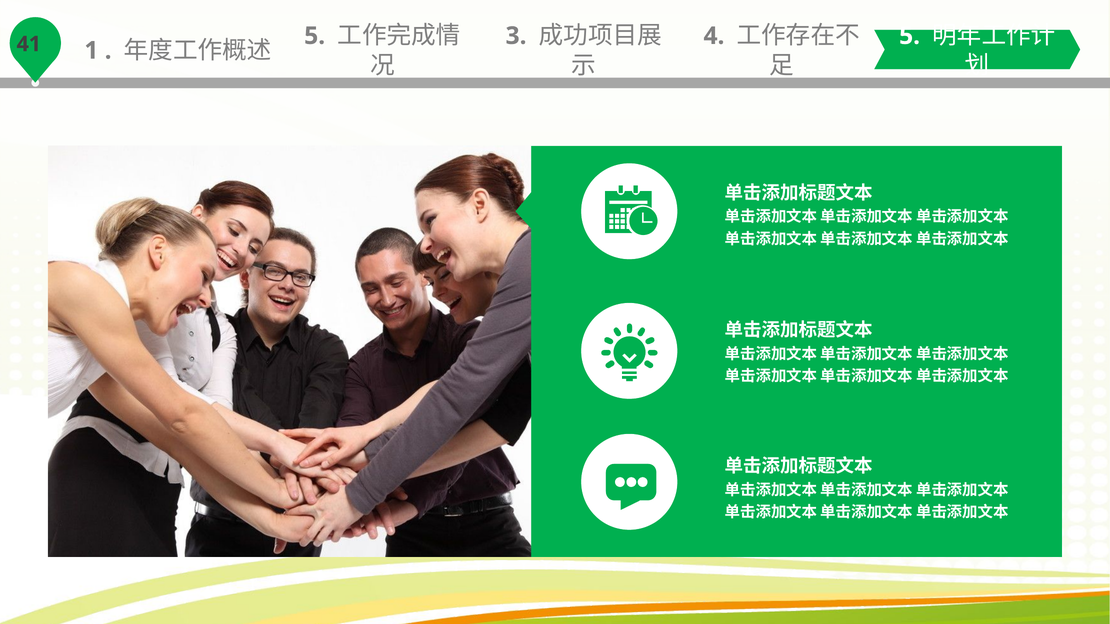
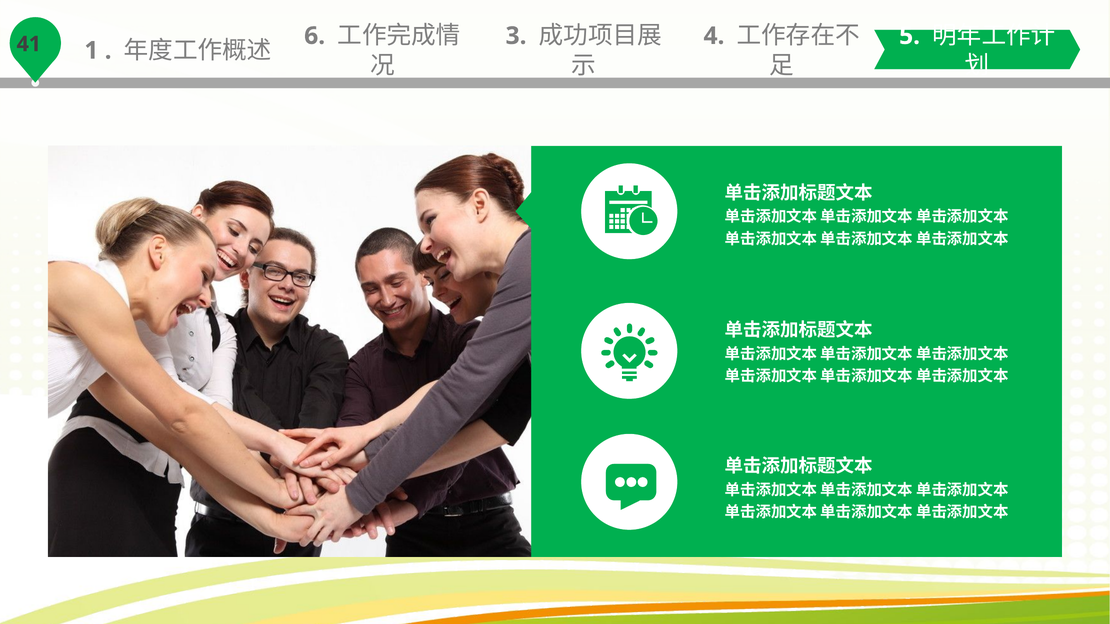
5: 5 -> 6 (315, 36)
